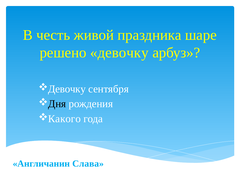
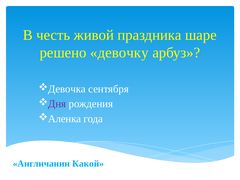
Девочку: Девочку -> Девочка (67, 89)
Дня colour: black -> purple (57, 104)
Какого: Какого -> Аленка (65, 119)
Слава: Слава -> Какой (88, 164)
